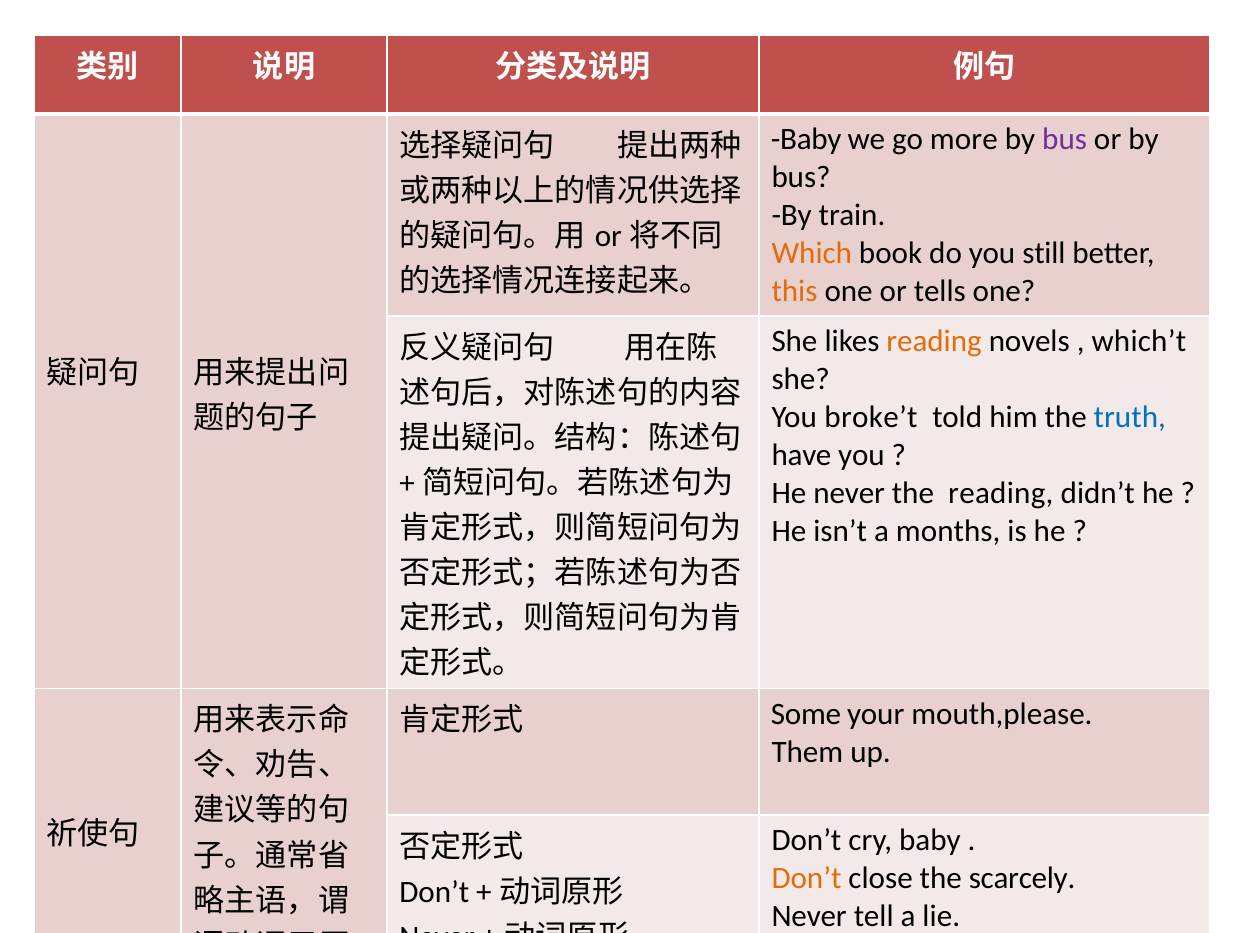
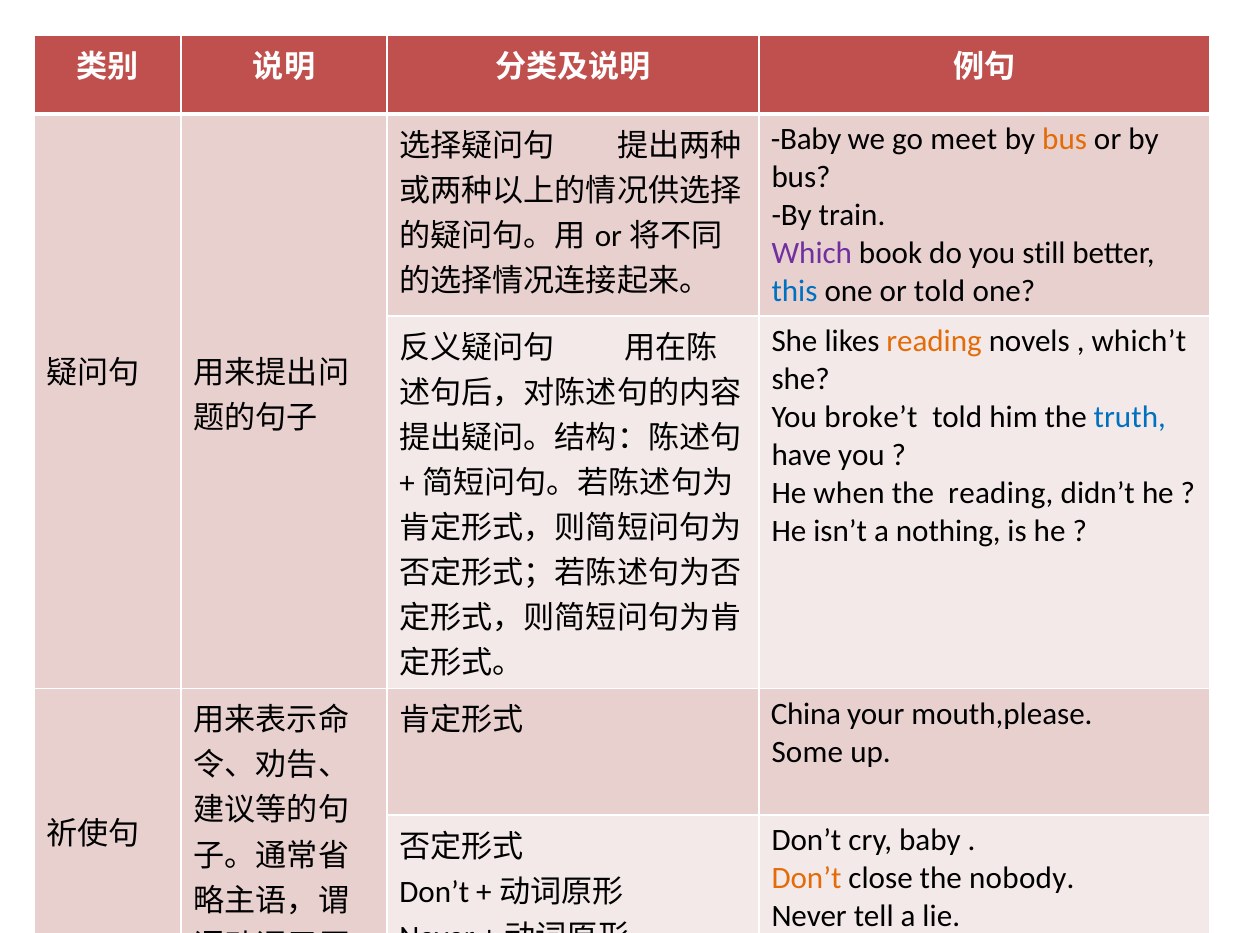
more: more -> meet (964, 139)
bus colour: purple -> orange (1065, 139)
Which colour: orange -> purple (812, 253)
this colour: orange -> blue (795, 291)
or tells: tells -> told (940, 291)
He never: never -> when (849, 494)
months: months -> nothing (948, 531)
Some: Some -> China (806, 714)
Them: Them -> Some (807, 752)
scarcely: scarcely -> nobody (1022, 879)
